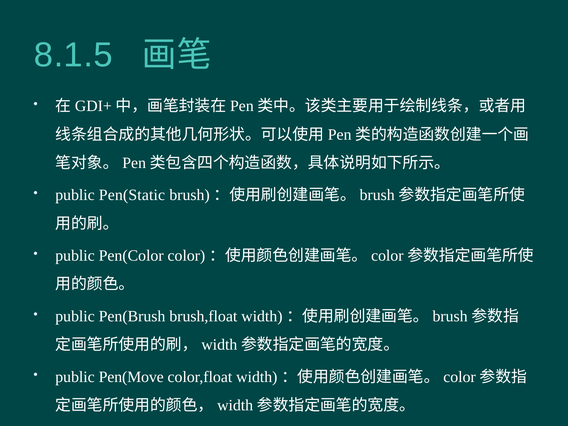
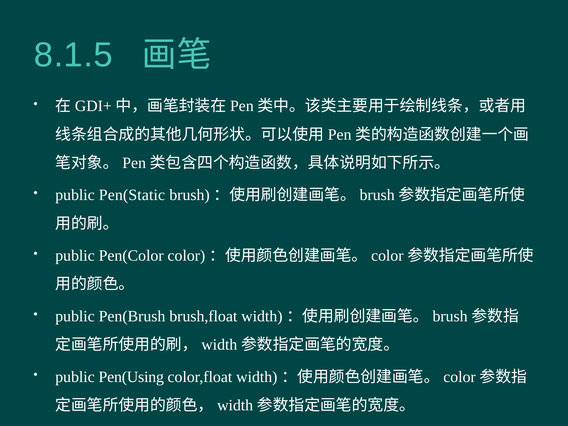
Pen(Move: Pen(Move -> Pen(Using (131, 377)
